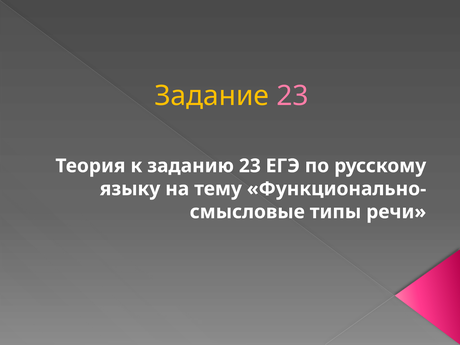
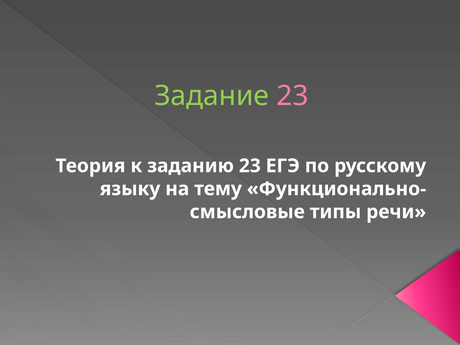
Задание colour: yellow -> light green (212, 96)
